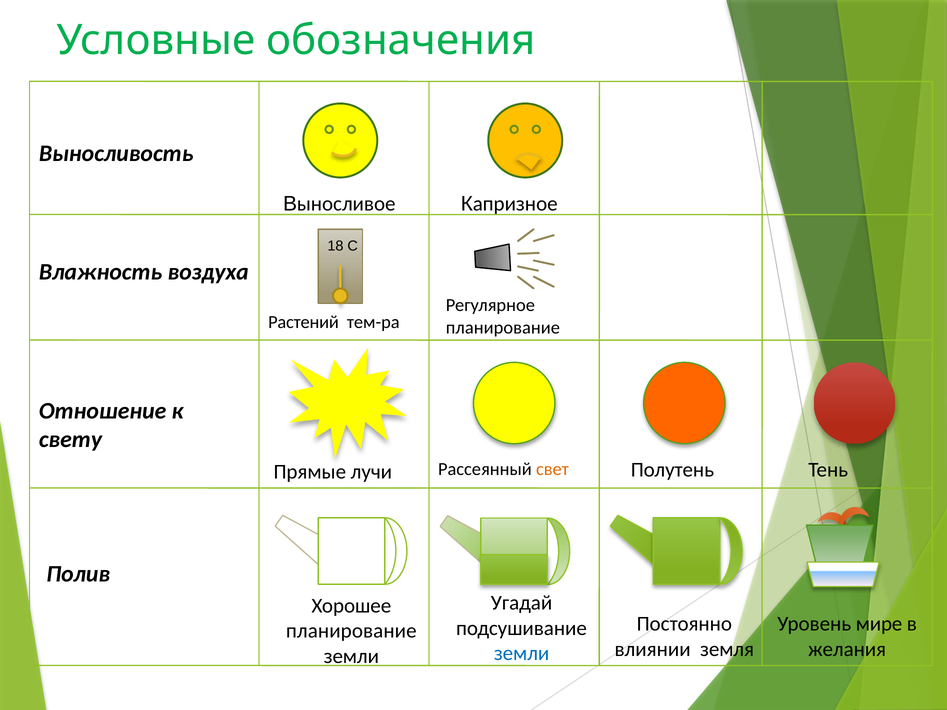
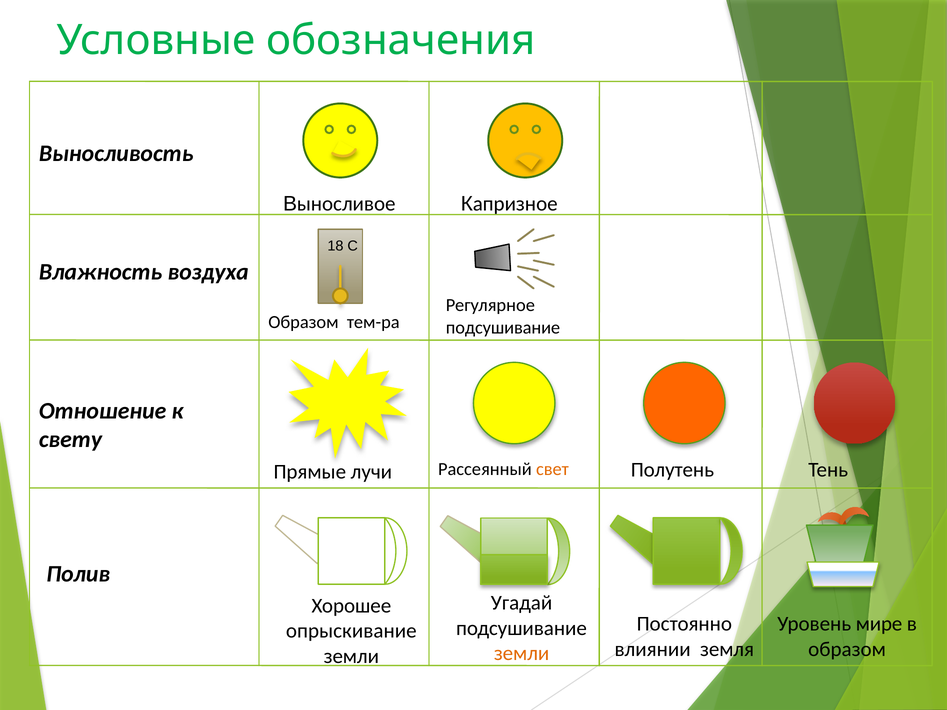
Растений: Растений -> Образом (303, 322)
планирование: планирование -> подсушивание (503, 328)
планирование: планирование -> опрыскивание (351, 631)
желания: желания -> образом (847, 649)
земли colour: blue -> orange (522, 654)
